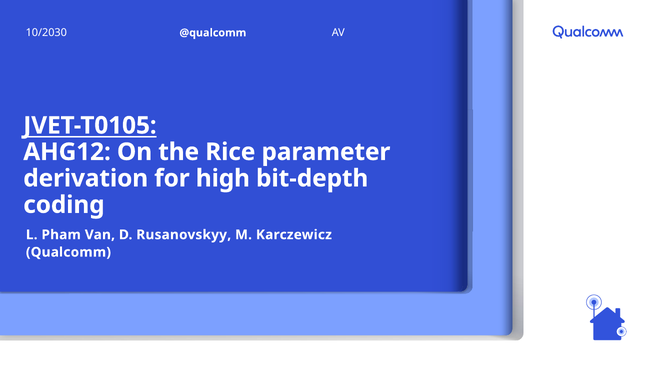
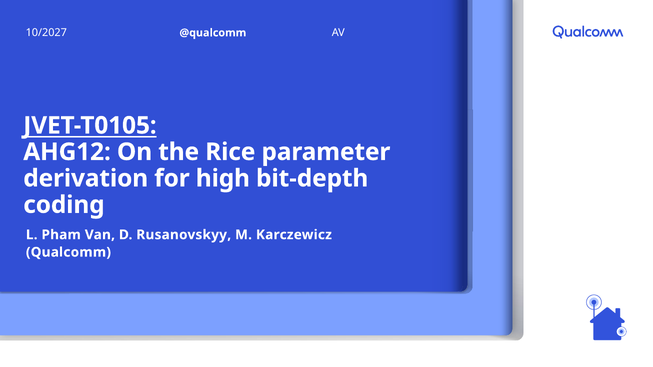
10/2030: 10/2030 -> 10/2027 (46, 33)
